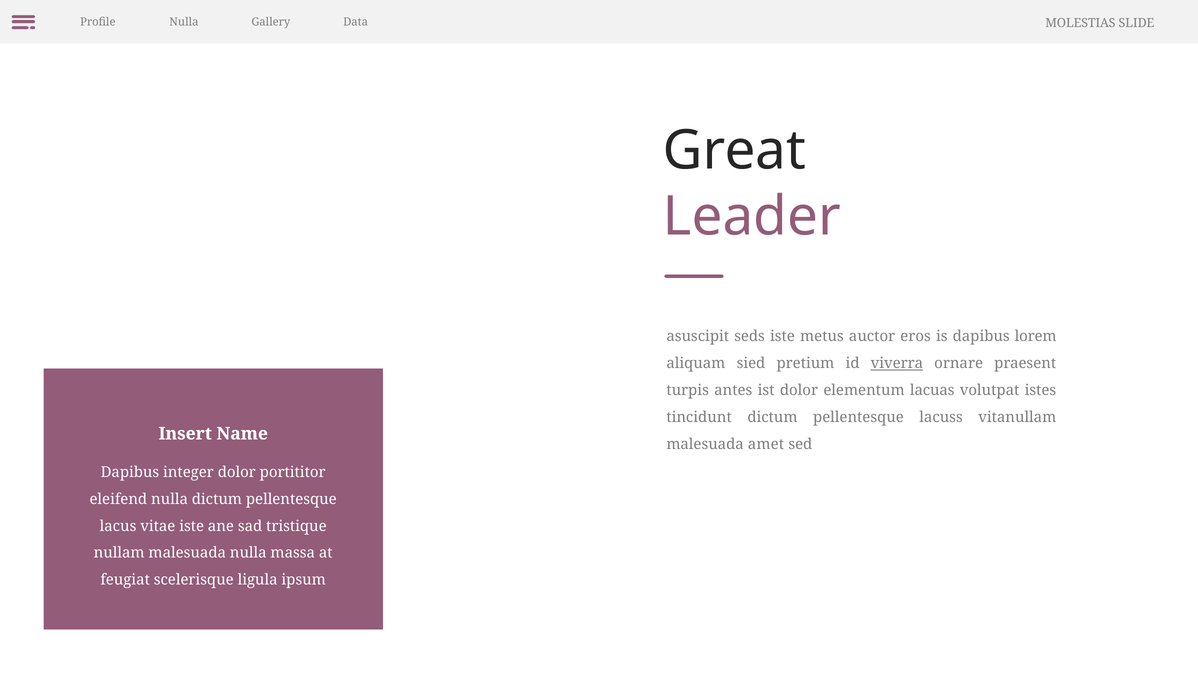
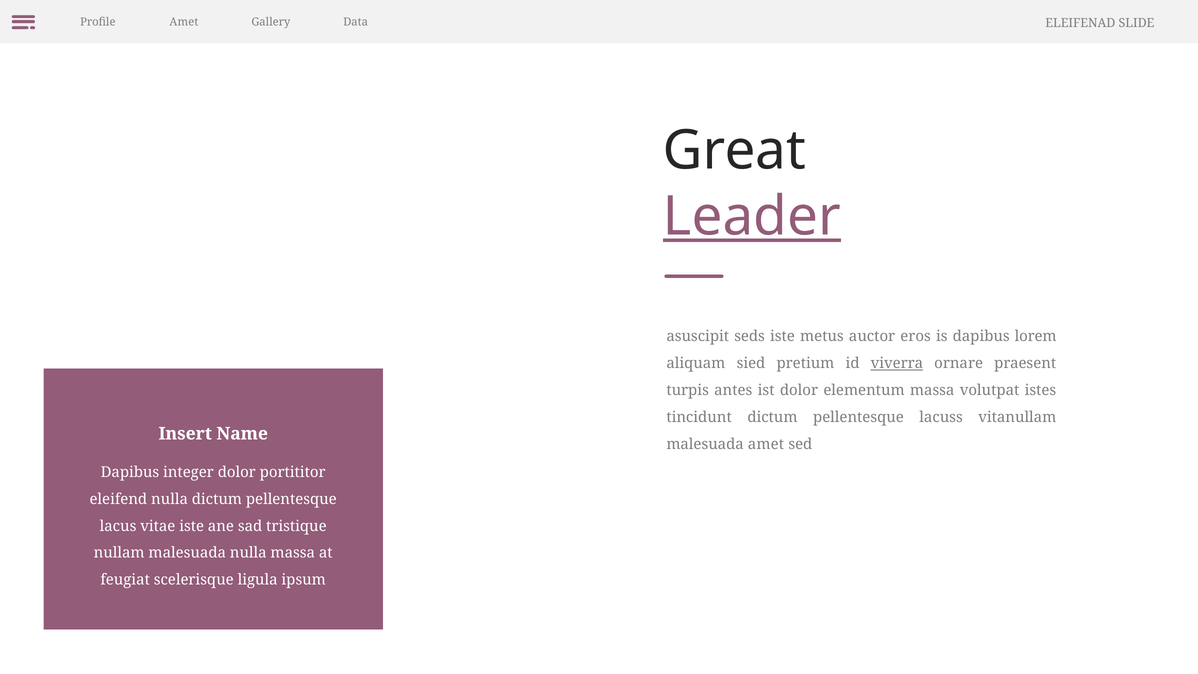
Profile Nulla: Nulla -> Amet (184, 22)
MOLESTIAS: MOLESTIAS -> ELEIFENAD (1080, 23)
Leader underline: none -> present (752, 217)
elementum lacuas: lacuas -> massa (932, 390)
